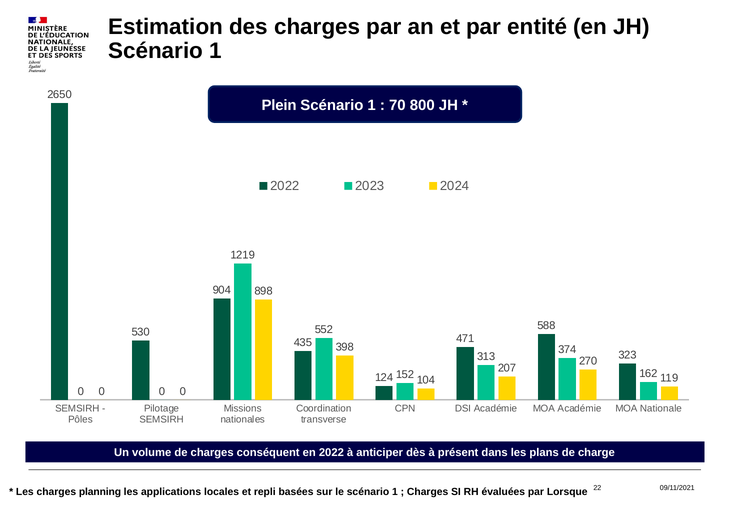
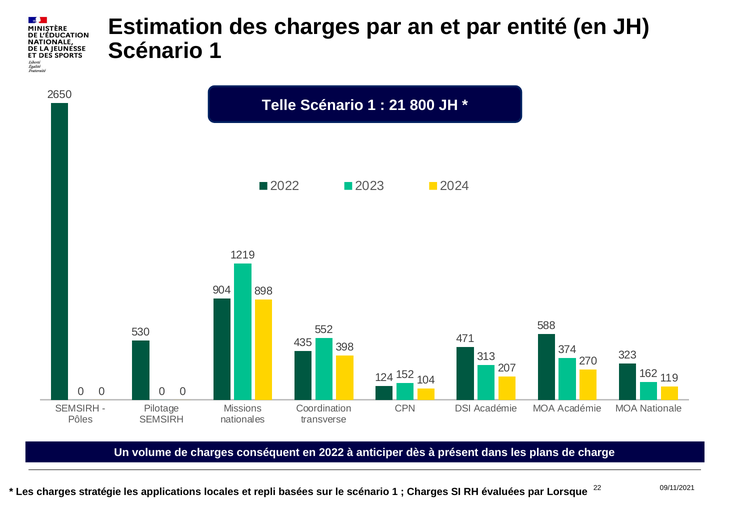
Plein: Plein -> Telle (279, 105)
70: 70 -> 21 (397, 105)
planning: planning -> stratégie (100, 492)
